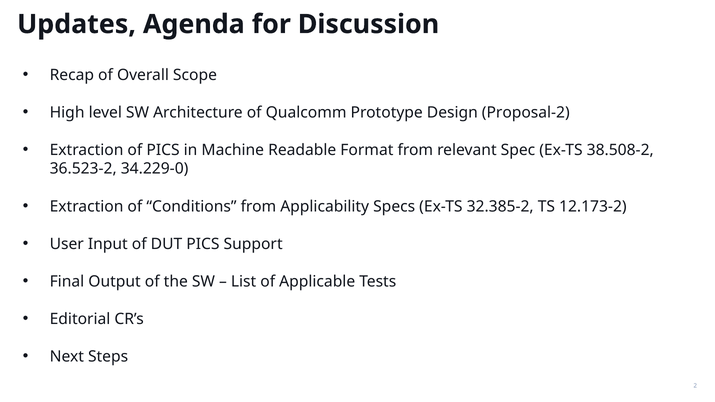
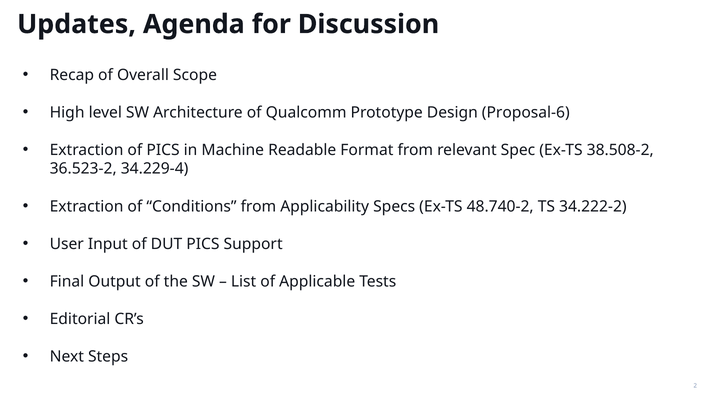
Proposal-2: Proposal-2 -> Proposal-6 (526, 113)
34.229-0: 34.229-0 -> 34.229-4 (155, 169)
32.385-2: 32.385-2 -> 48.740-2 (500, 206)
12.173-2: 12.173-2 -> 34.222-2 (593, 206)
